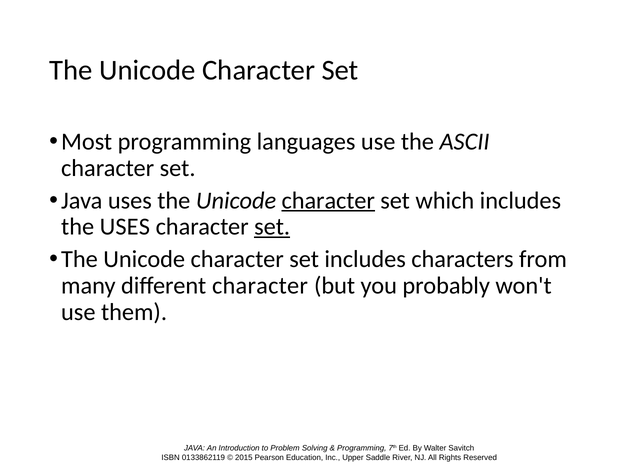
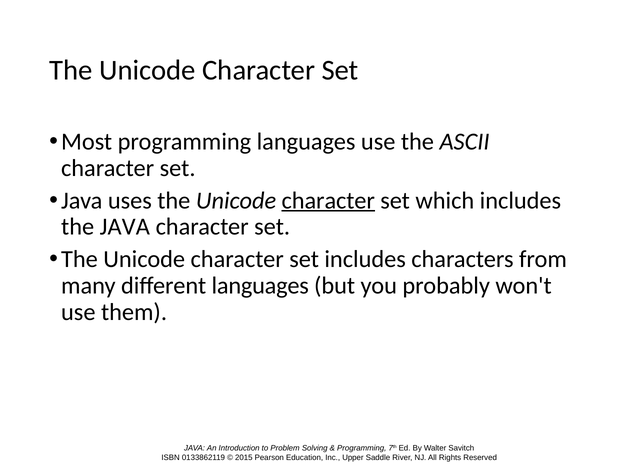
the USES: USES -> JAVA (125, 226)
set underline: present -> none (272, 226)
different character: character -> languages (260, 285)
